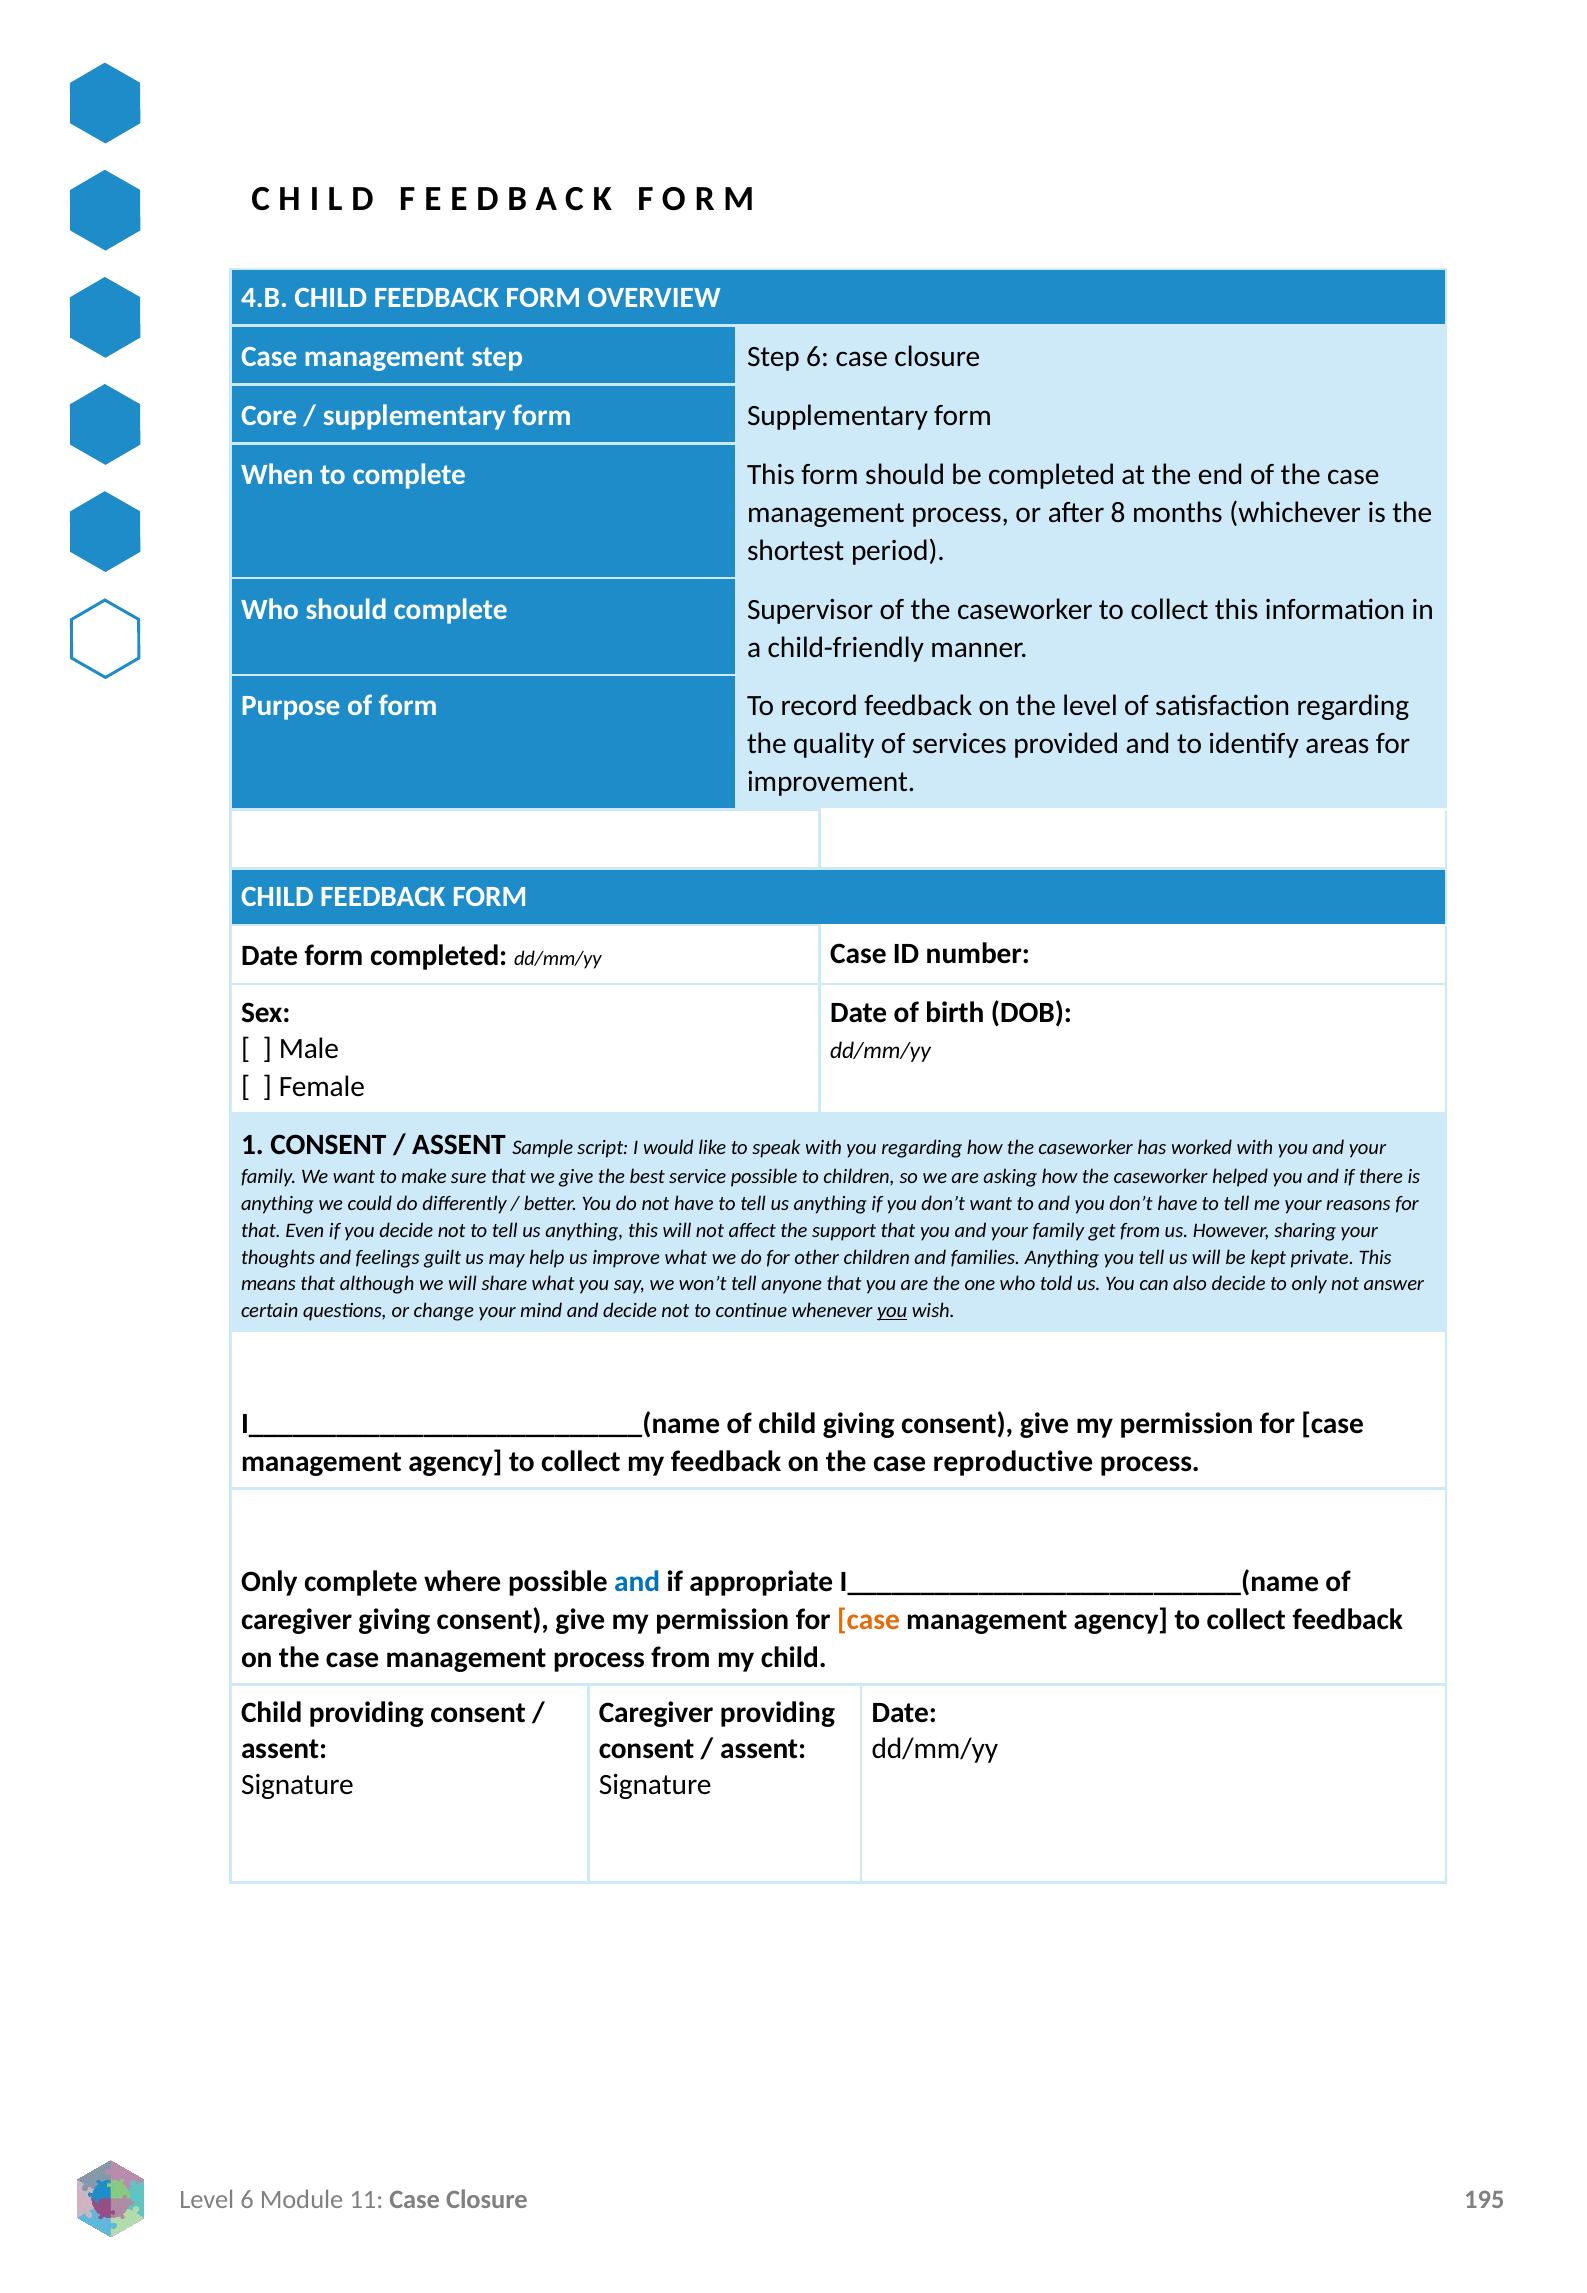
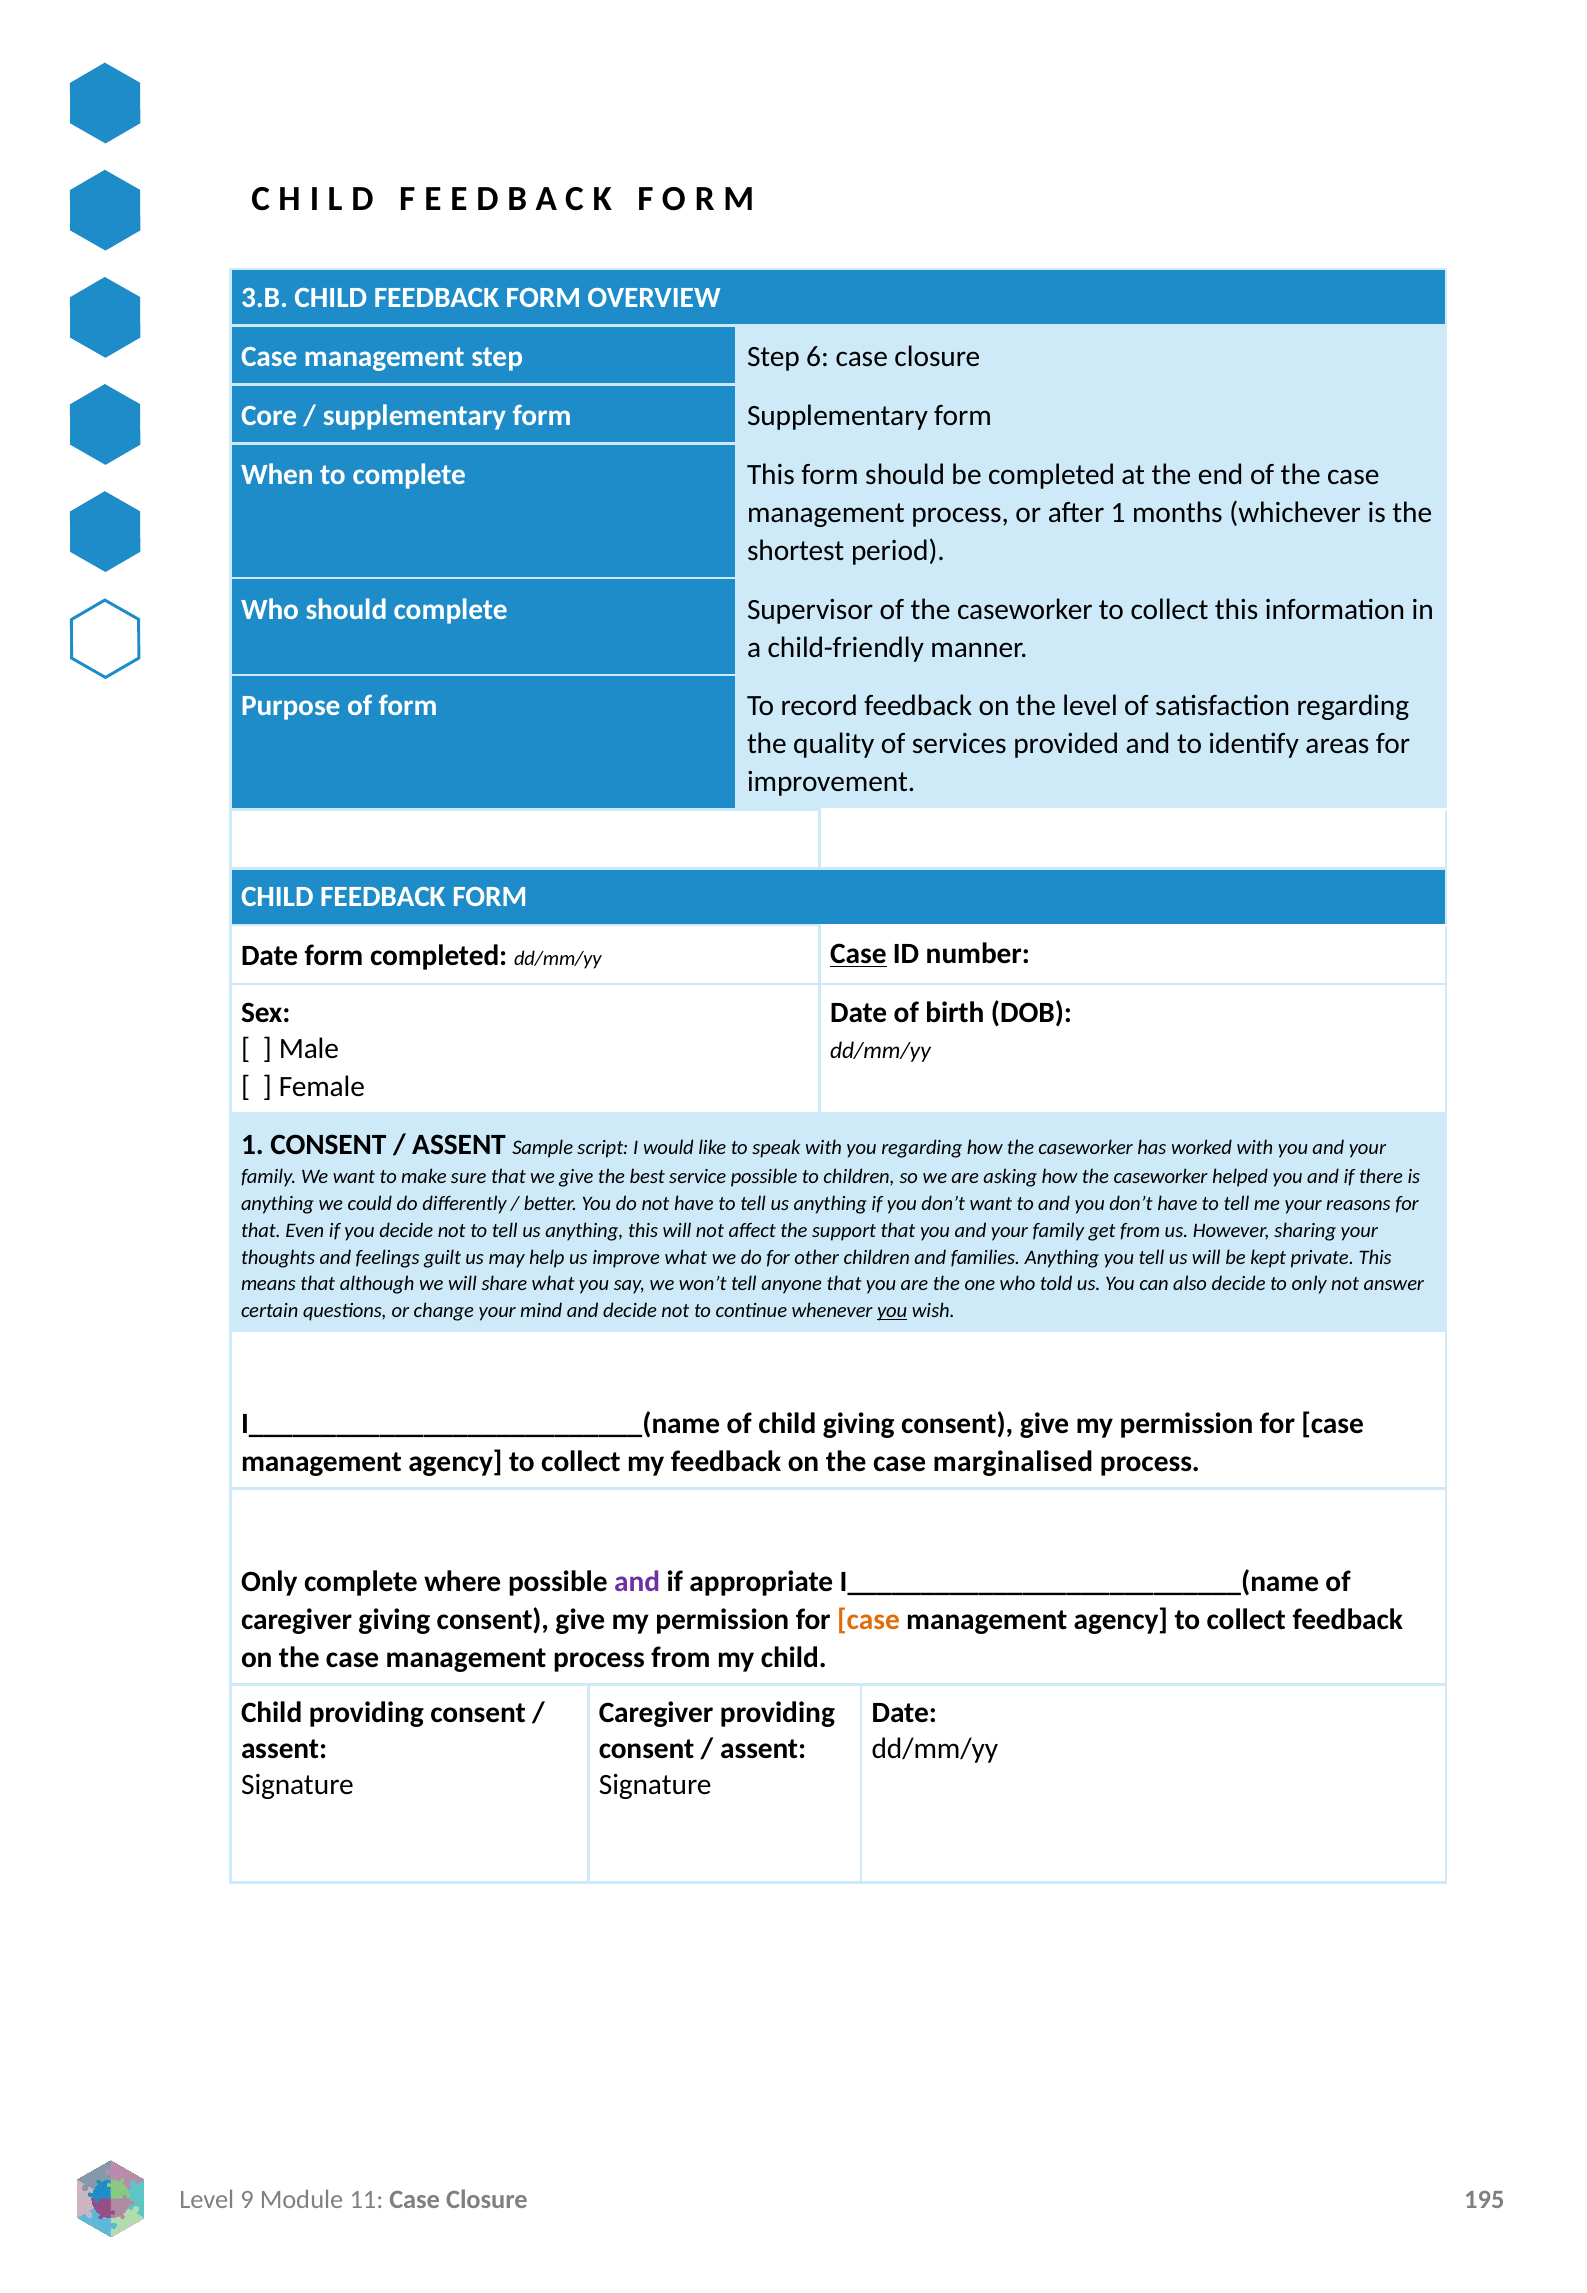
4.B: 4.B -> 3.B (264, 298)
after 8: 8 -> 1 (1118, 513)
Case underline: none -> present (858, 953)
reproductive: reproductive -> marginalised (1013, 1461)
and colour: blue -> purple (637, 1581)
Level 6: 6 -> 9 (247, 2199)
